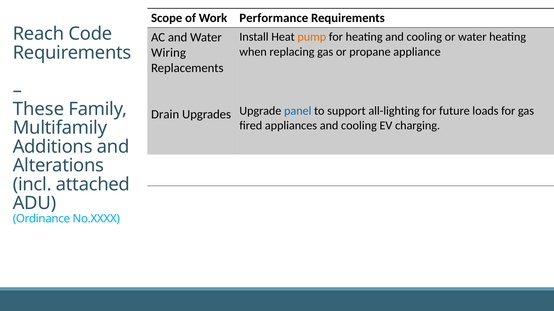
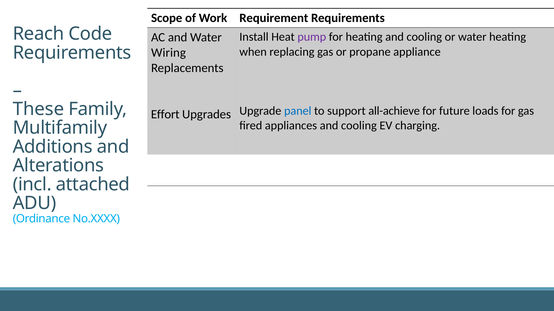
Performance: Performance -> Requirement (274, 18)
pump colour: orange -> purple (312, 37)
all-lighting: all-lighting -> all-achieve (394, 111)
Drain: Drain -> Effort (165, 114)
